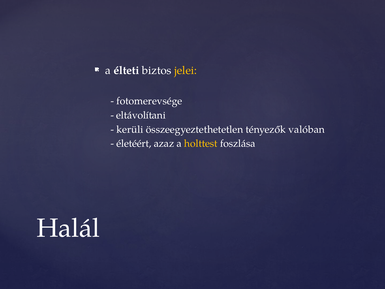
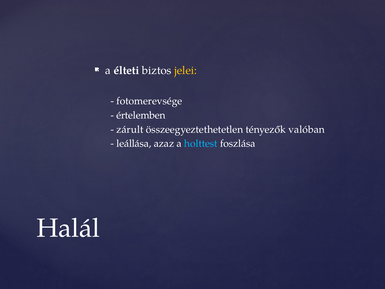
eltávolítani: eltávolítani -> értelemben (141, 115)
kerüli: kerüli -> zárult (130, 129)
életéért: életéért -> leállása (134, 144)
holttest colour: yellow -> light blue (201, 144)
